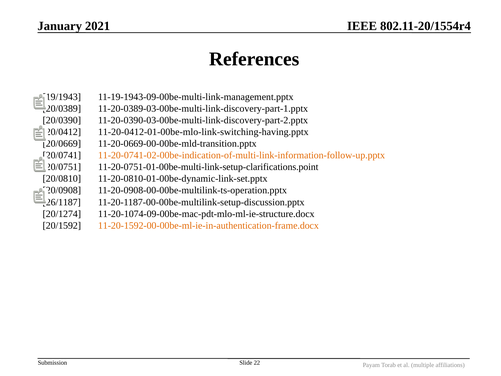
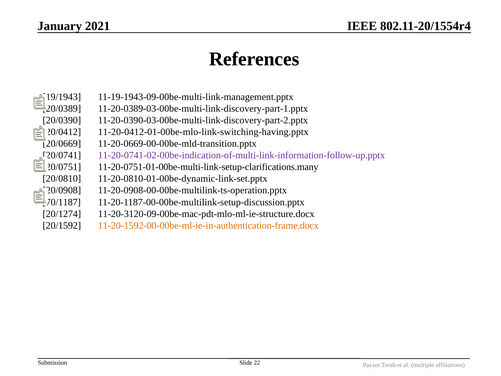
11-20-0741-02-00be-indication-of-multi-link-information-follow-up.pptx colour: orange -> purple (241, 155)
11-20-0751-01-00be-multi-link-setup-clarifications.point: 11-20-0751-01-00be-multi-link-setup-clarifications.point -> 11-20-0751-01-00be-multi-link-setup-clarifications.many (208, 167)
26/1187: 26/1187 -> 70/1187 (62, 202)
11-20-1074-09-00be-mac-pdt-mlo-ml-ie-structure.docx: 11-20-1074-09-00be-mac-pdt-mlo-ml-ie-structure.docx -> 11-20-3120-09-00be-mac-pdt-mlo-ml-ie-structure.docx (206, 214)
